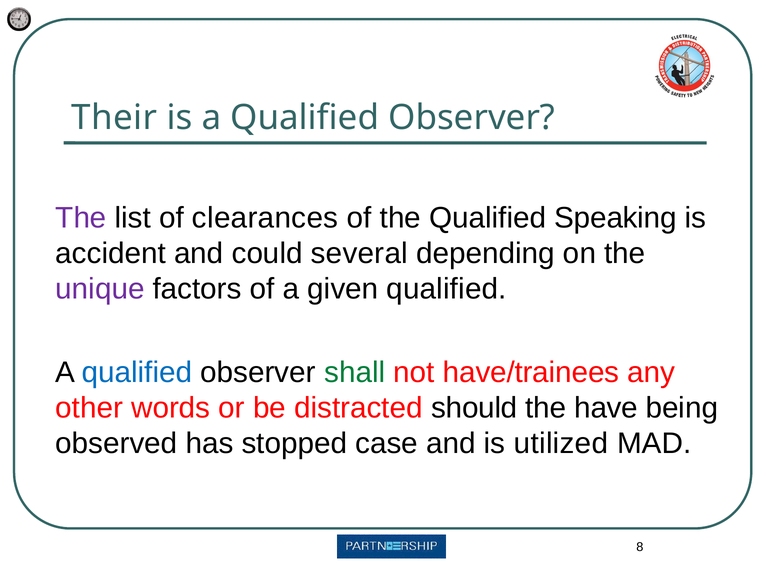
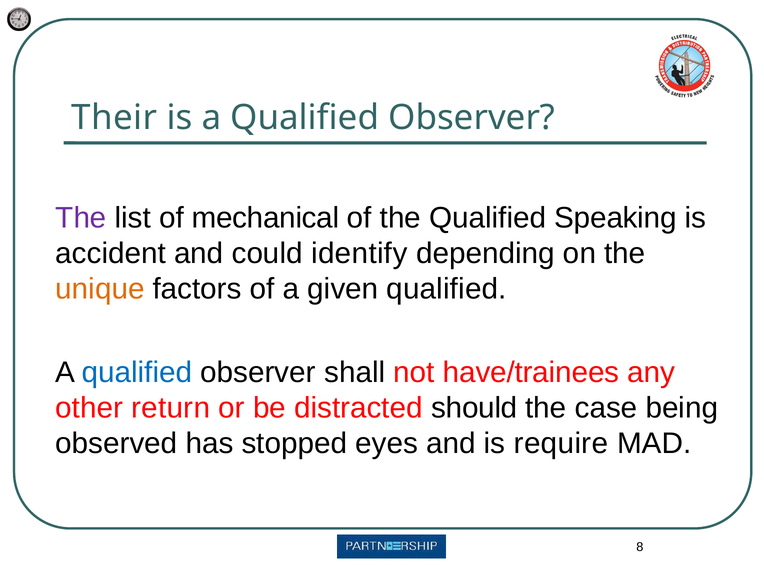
clearances: clearances -> mechanical (265, 218)
several: several -> identify (359, 254)
unique colour: purple -> orange (100, 289)
shall colour: green -> black (355, 372)
words: words -> return (171, 408)
have: have -> case (606, 408)
case: case -> eyes (387, 443)
utilized: utilized -> require (561, 443)
